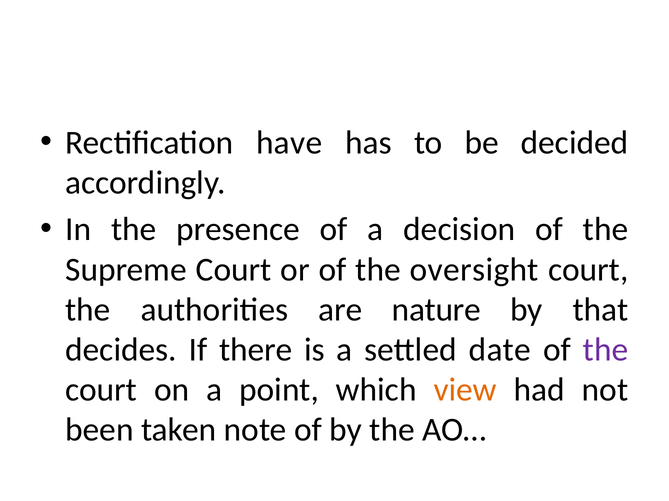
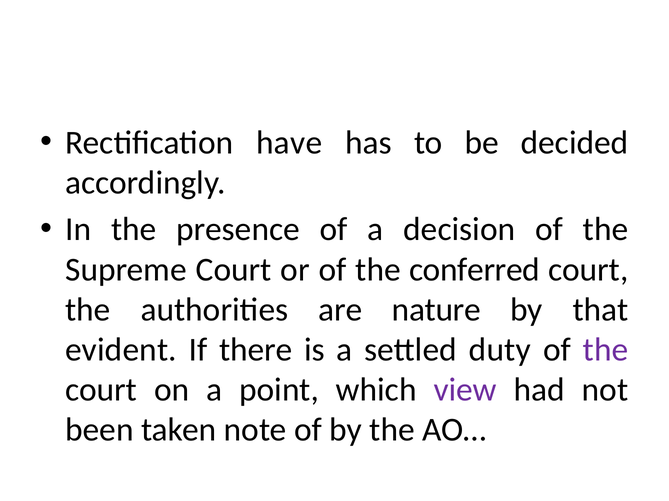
oversight: oversight -> conferred (475, 270)
decides: decides -> evident (121, 350)
date: date -> duty (500, 350)
view colour: orange -> purple (465, 390)
